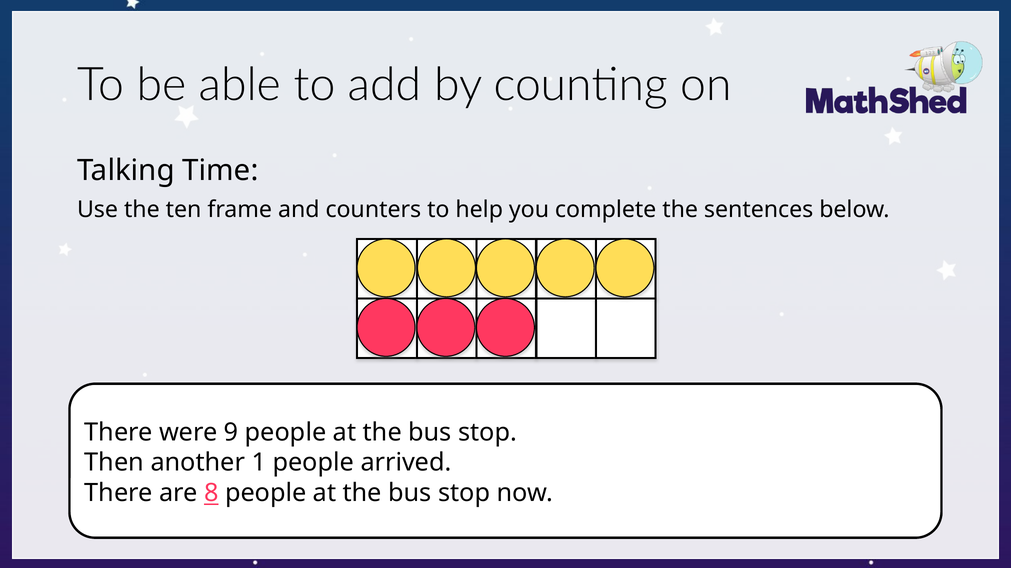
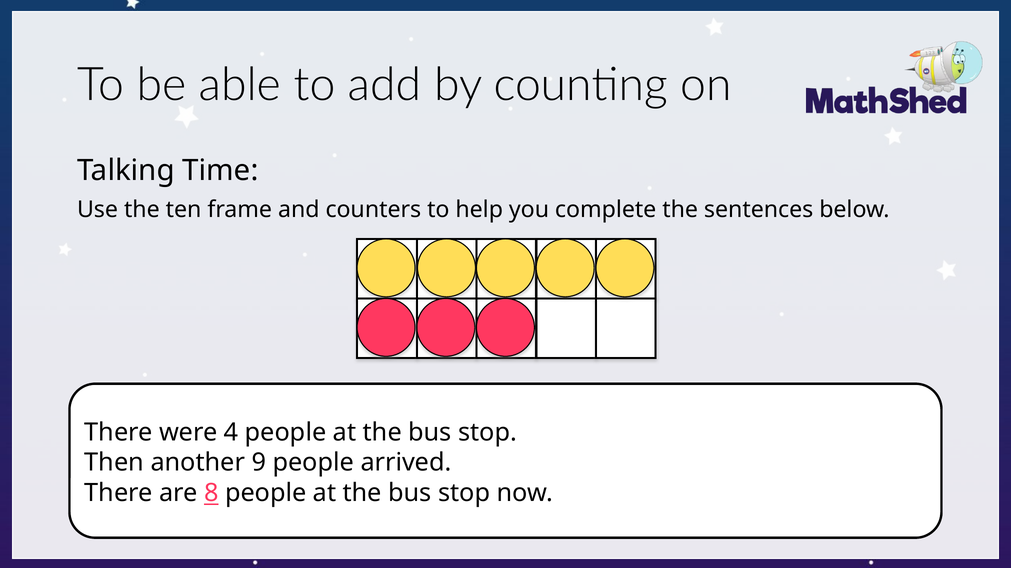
9: 9 -> 4 (231, 433)
1: 1 -> 9 (259, 463)
